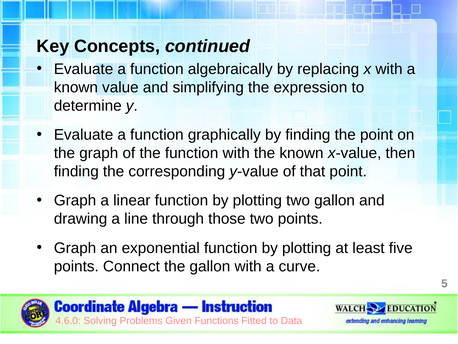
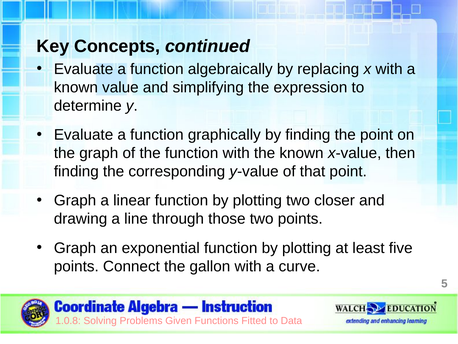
two gallon: gallon -> closer (335, 200)
4.6.0: 4.6.0 -> 1.0.8 (68, 320)
